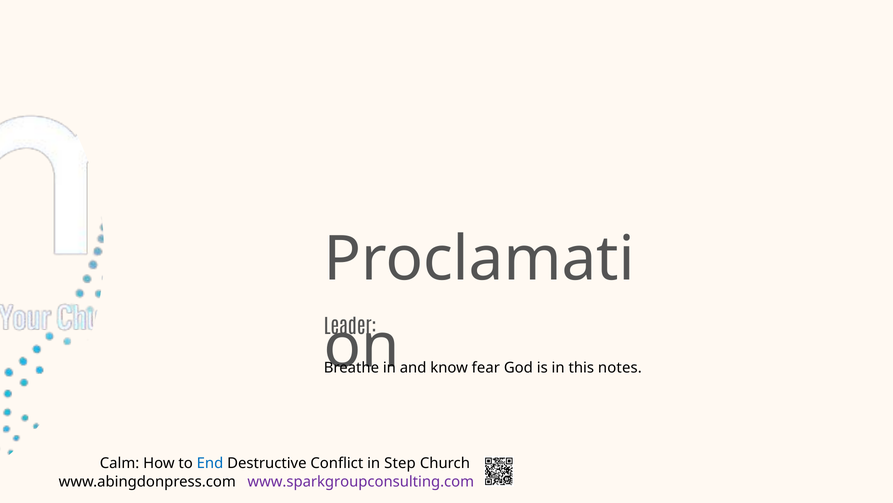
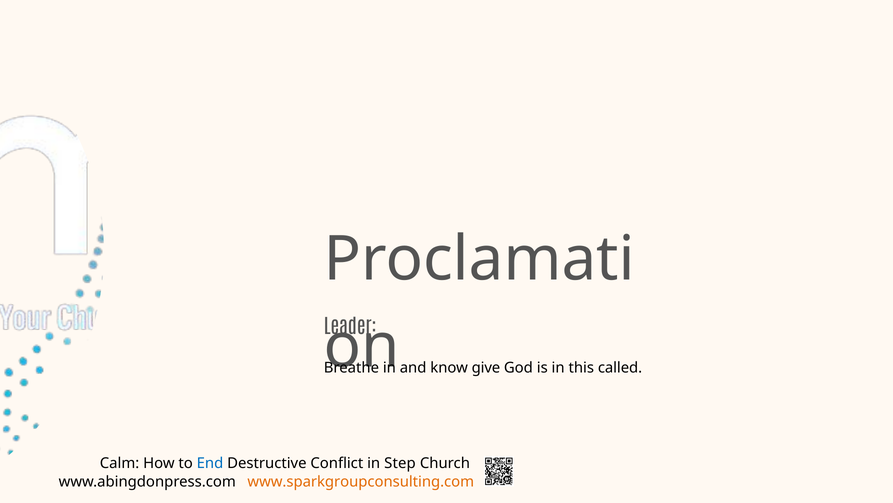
fear: fear -> give (486, 367)
notes: notes -> called (620, 367)
www.sparkgroupconsulting.com colour: purple -> orange (361, 481)
